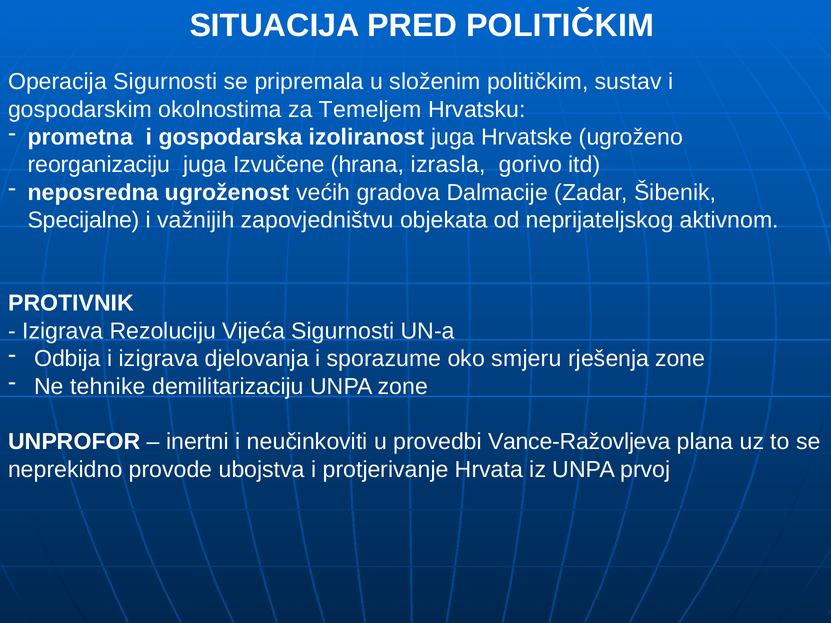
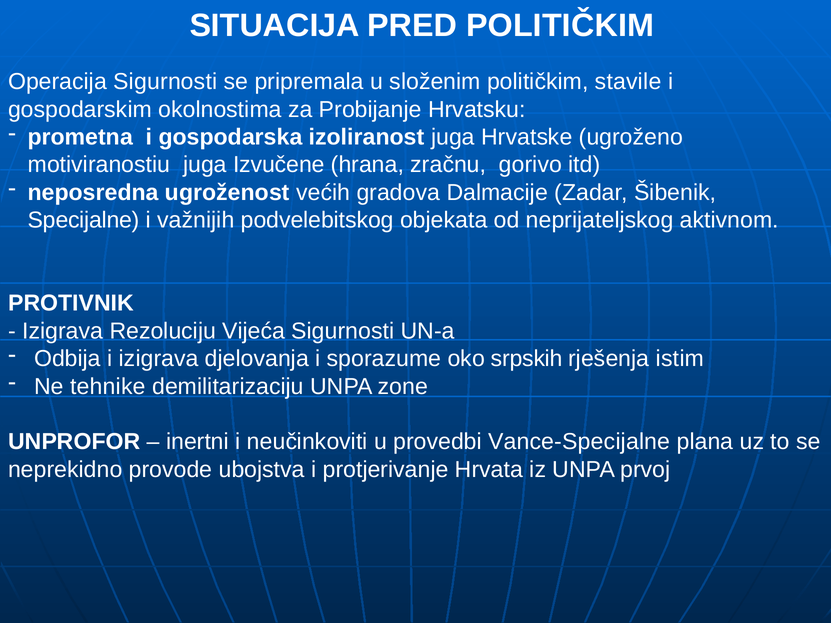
sustav: sustav -> stavile (628, 82)
Temeljem: Temeljem -> Probijanje (370, 109)
reorganizaciju: reorganizaciju -> motiviranostiu (99, 165)
izrasla: izrasla -> zračnu (448, 165)
zapovjedništvu: zapovjedništvu -> podvelebitskog (317, 220)
smjeru: smjeru -> srpskih (527, 359)
rješenja zone: zone -> istim (680, 359)
Vance-Ražovljeva: Vance-Ražovljeva -> Vance-Specijalne (579, 442)
